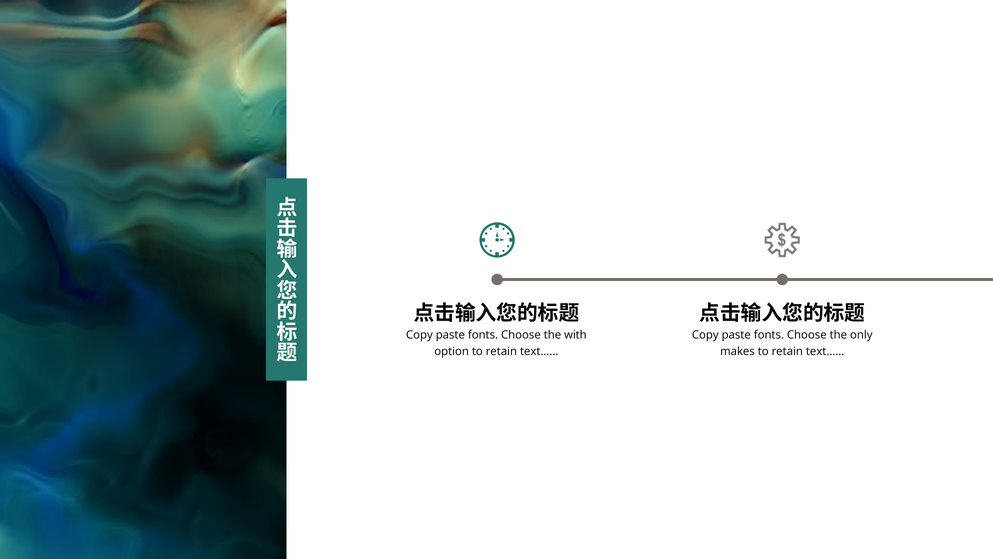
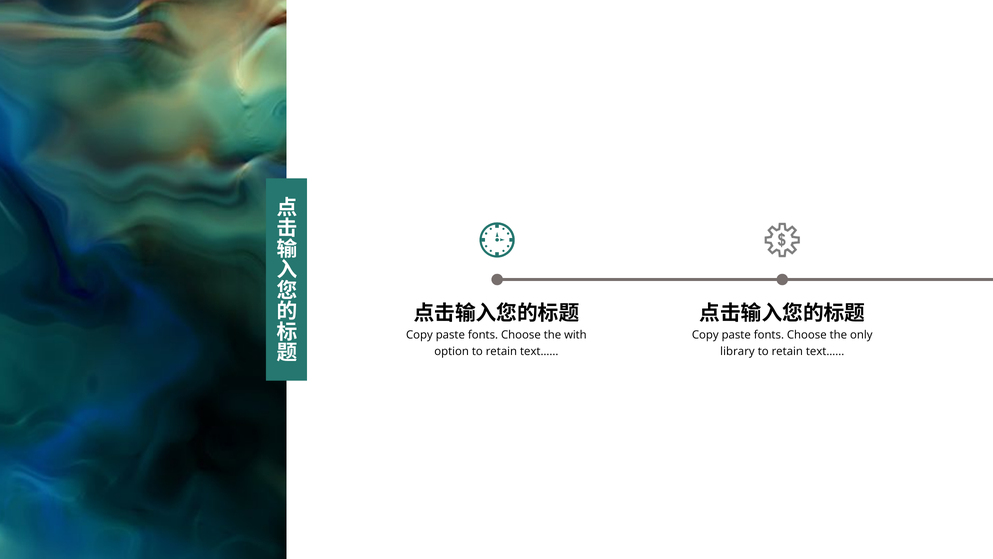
makes: makes -> library (737, 351)
